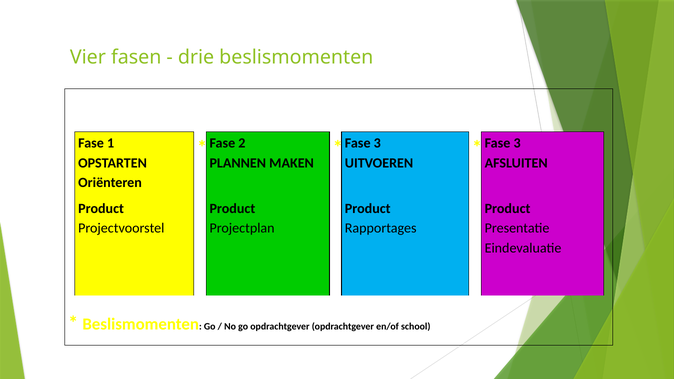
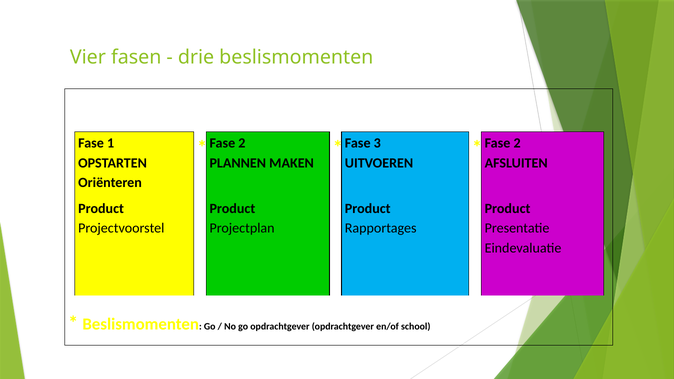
3: 3 -> 2 (517, 143)
